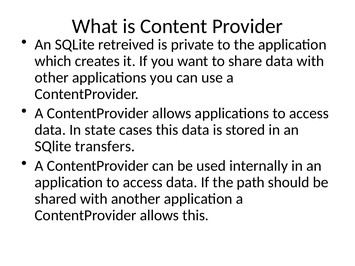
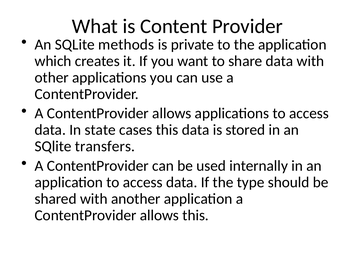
retreived: retreived -> methods (126, 45)
path: path -> type (251, 182)
